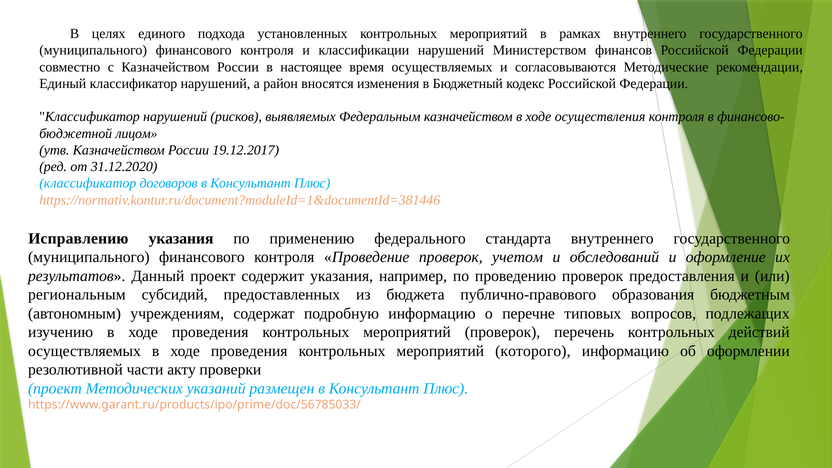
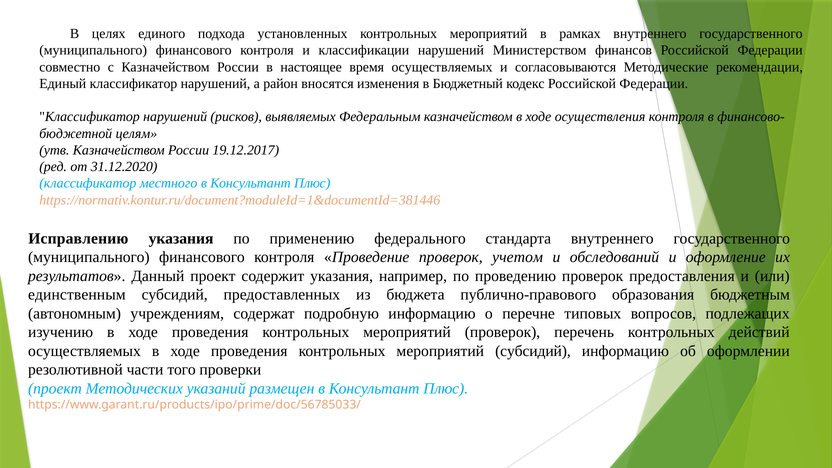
лицом: лицом -> целям (136, 133)
договоров: договоров -> местного (169, 183)
региональным: региональным -> единственным (77, 295)
мероприятий которого: которого -> субсидий (533, 351)
акту: акту -> того (182, 370)
